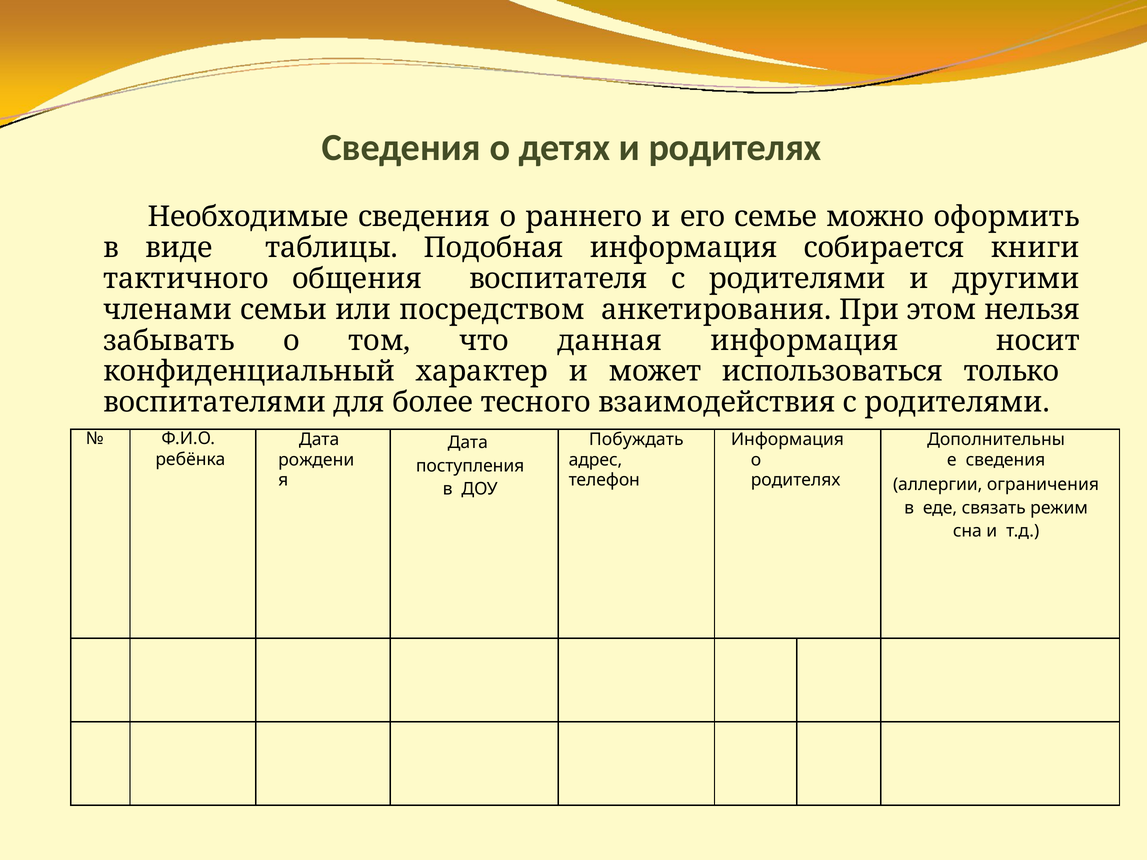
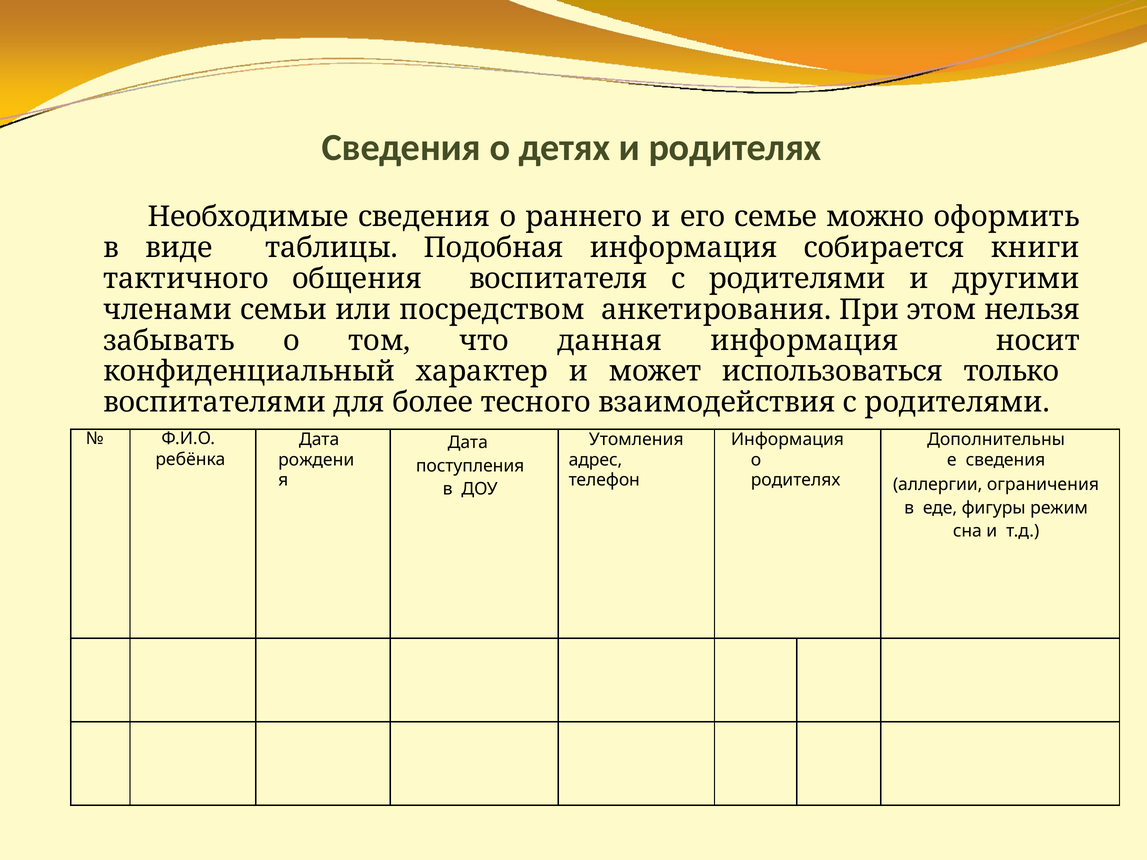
Побуждать: Побуждать -> Утомления (636, 440)
связать: связать -> фигуры (994, 508)
